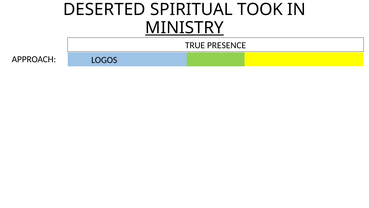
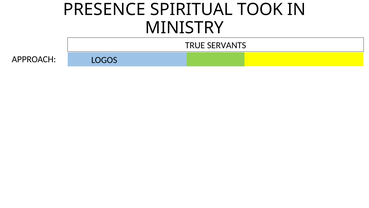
DESERTED: DESERTED -> PRESENCE (104, 9)
MINISTRY underline: present -> none (184, 28)
PRESENCE: PRESENCE -> SERVANTS (227, 45)
